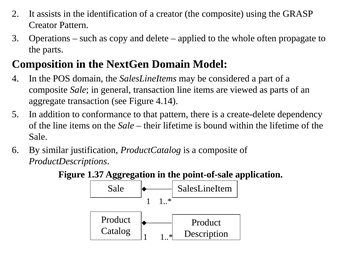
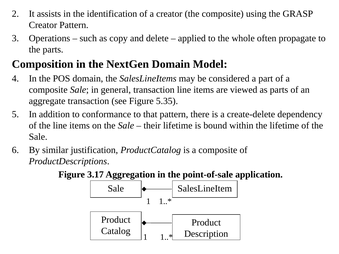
4.14: 4.14 -> 5.35 (167, 101)
1.37: 1.37 -> 3.17 (95, 175)
